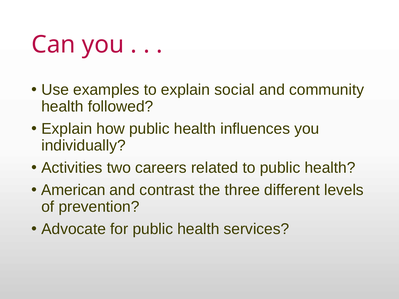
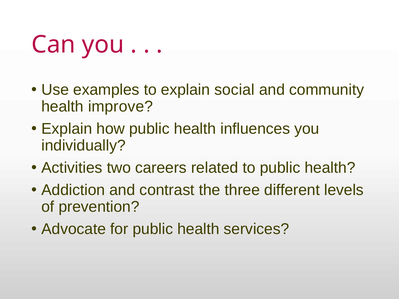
followed: followed -> improve (120, 107)
American: American -> Addiction (73, 190)
